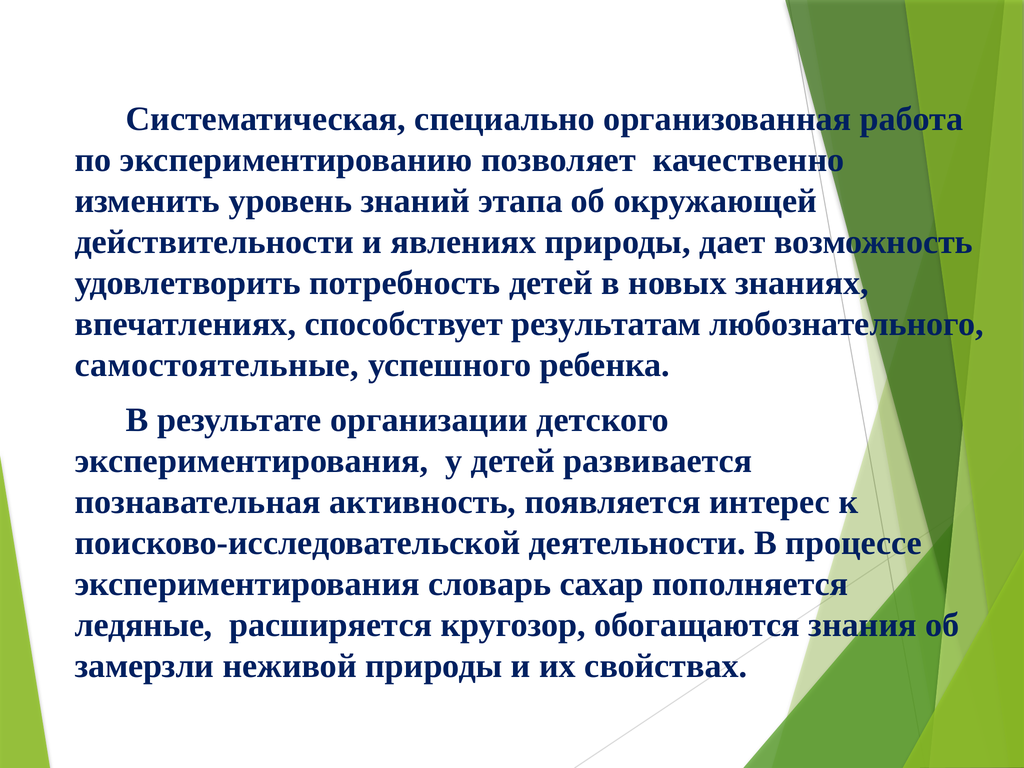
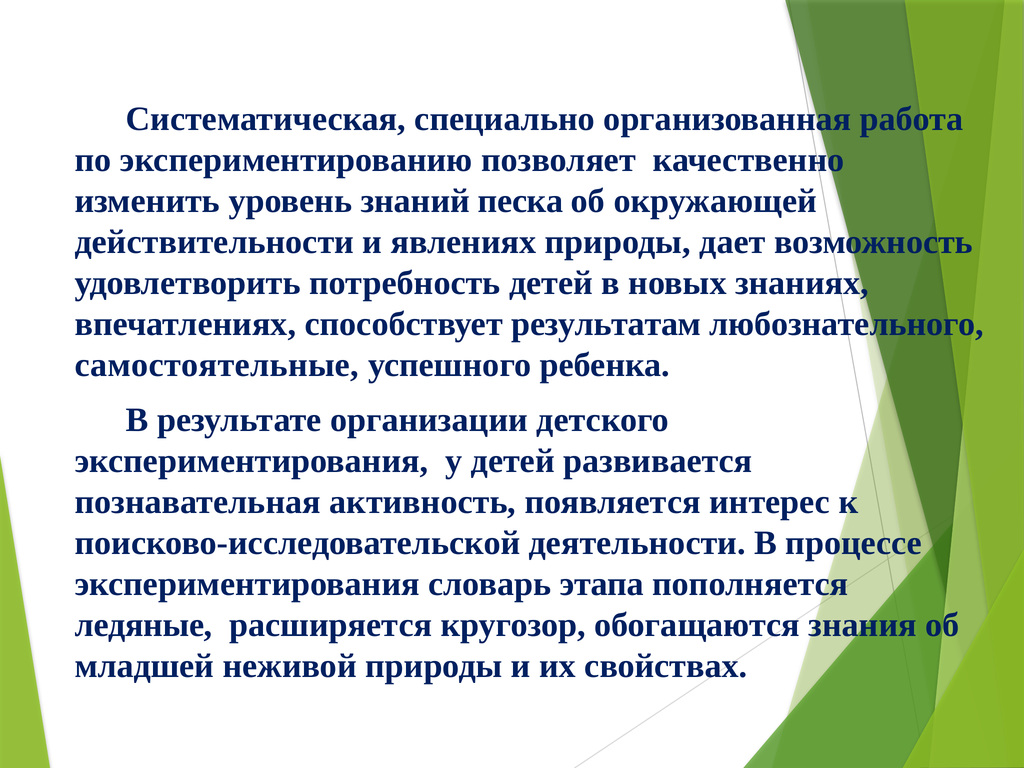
этапа: этапа -> песка (521, 201)
сахар: сахар -> этапа (602, 584)
замерзли: замерзли -> младшей (144, 666)
